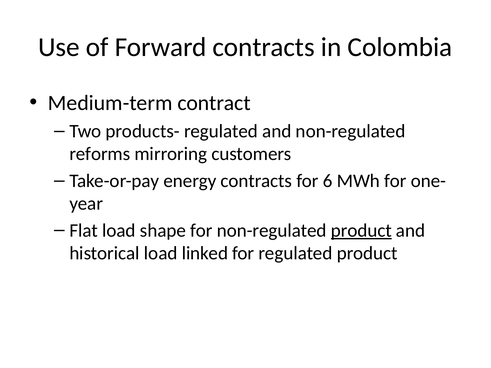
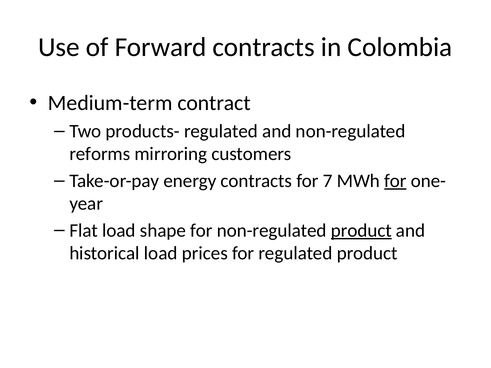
6: 6 -> 7 (328, 181)
for underline: none -> present (395, 181)
linked: linked -> prices (205, 253)
